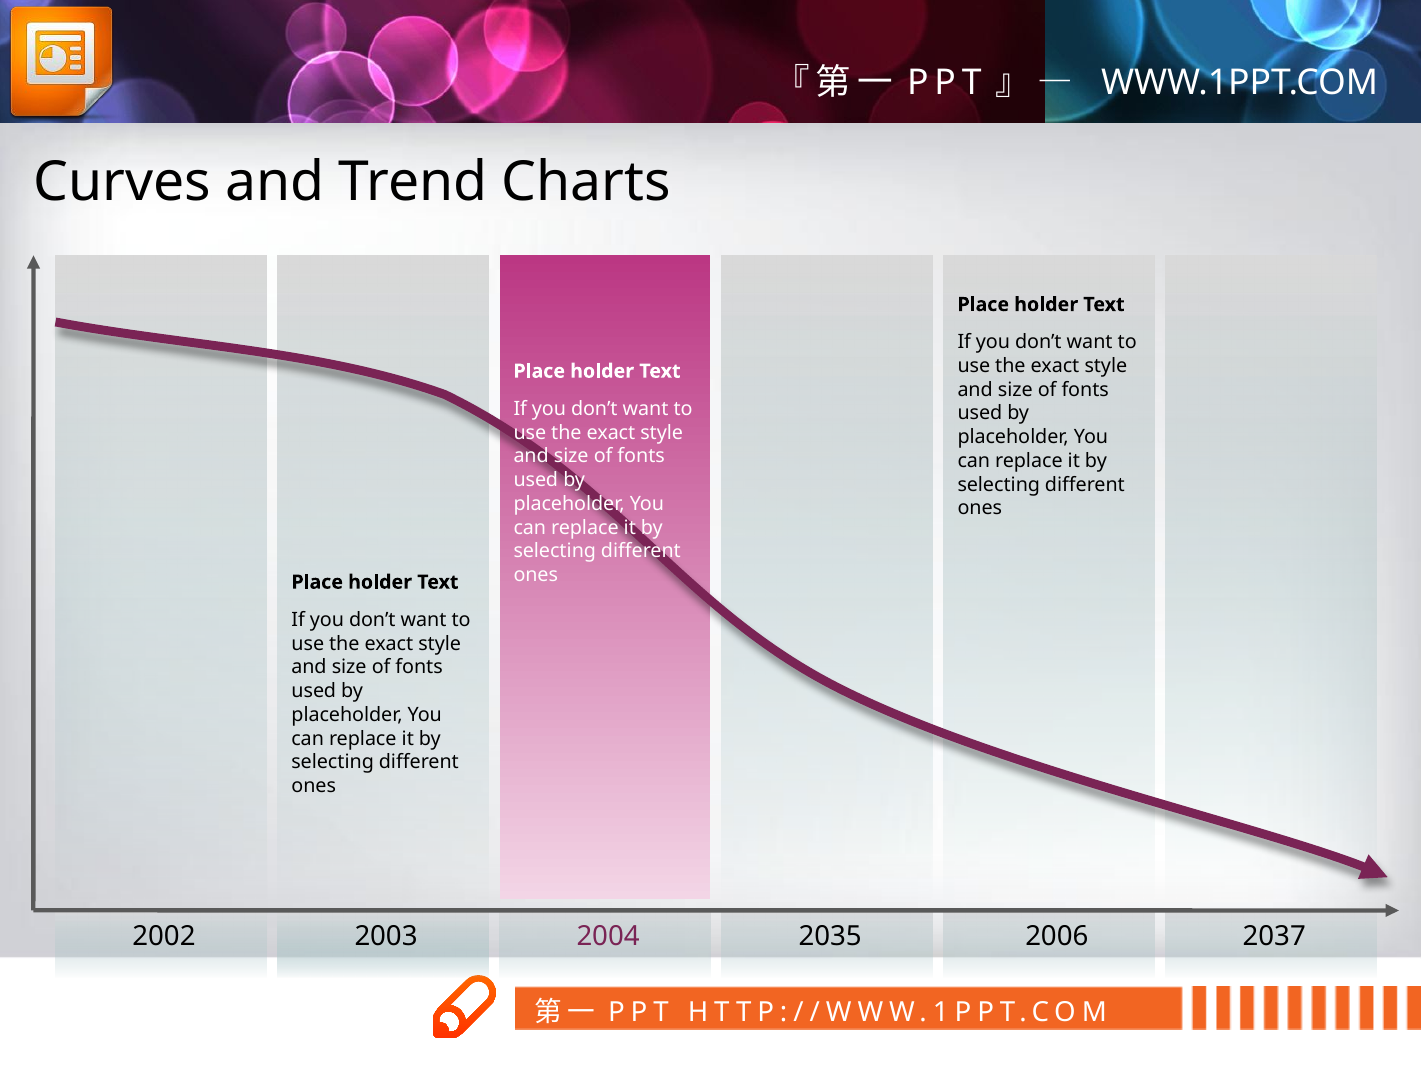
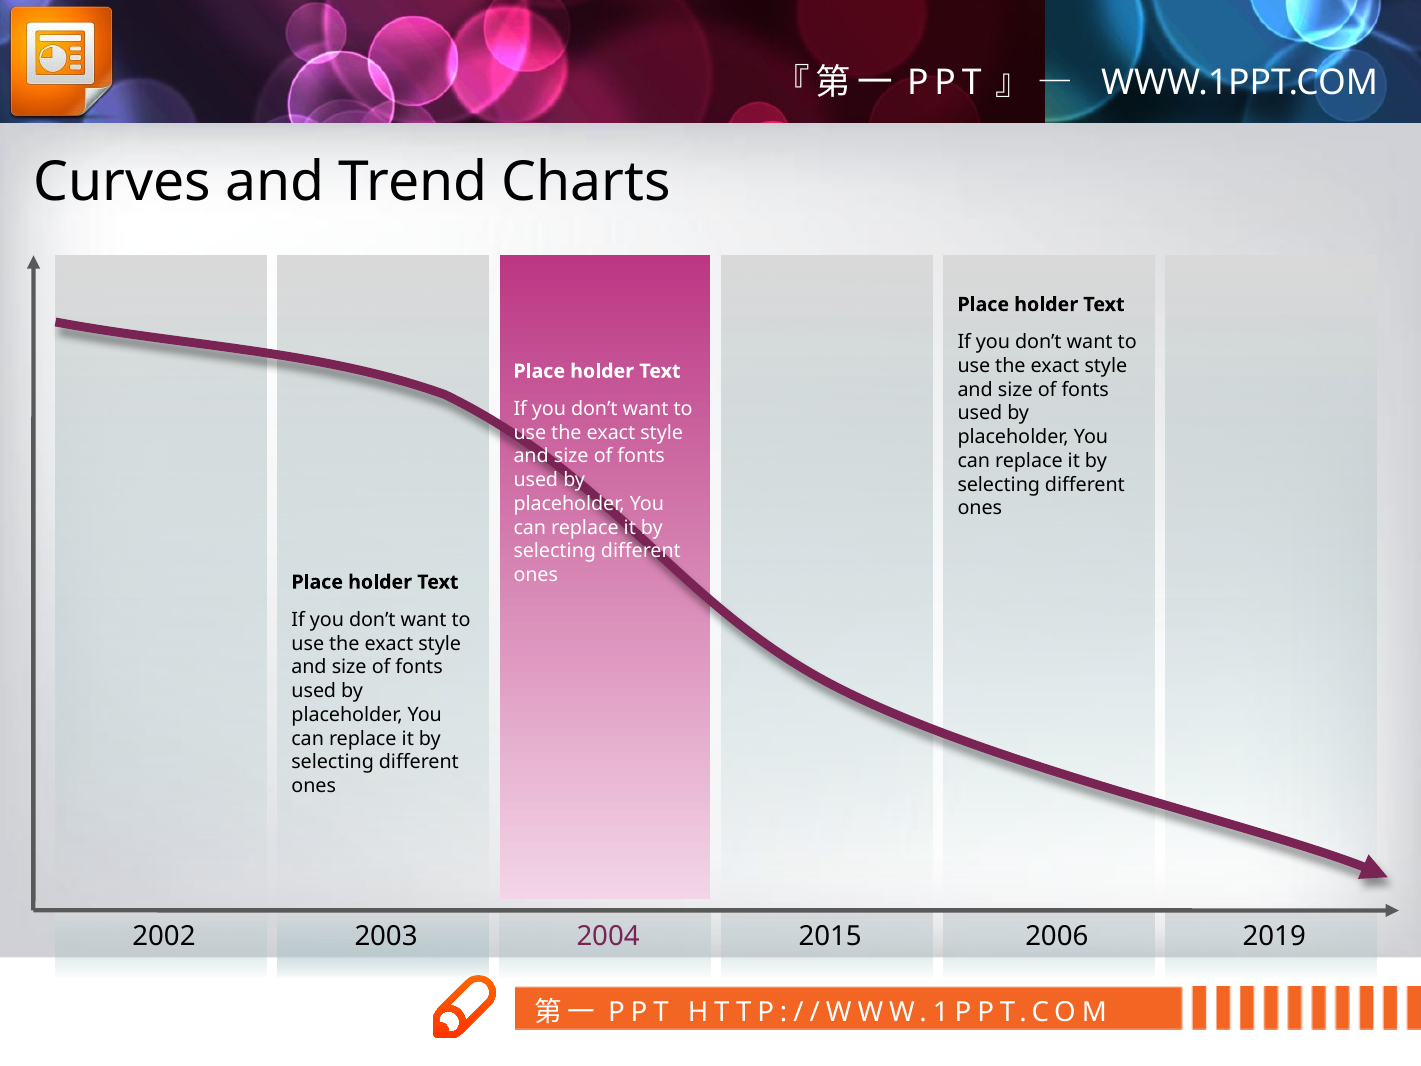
2035: 2035 -> 2015 (830, 936)
2037: 2037 -> 2019 (1274, 936)
